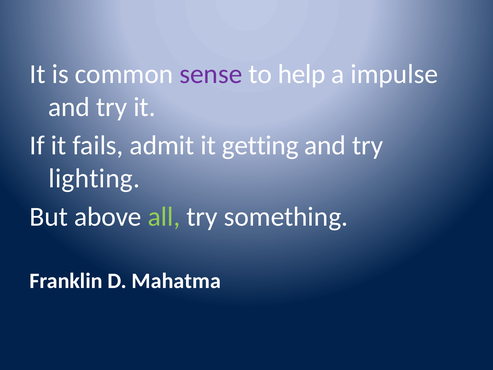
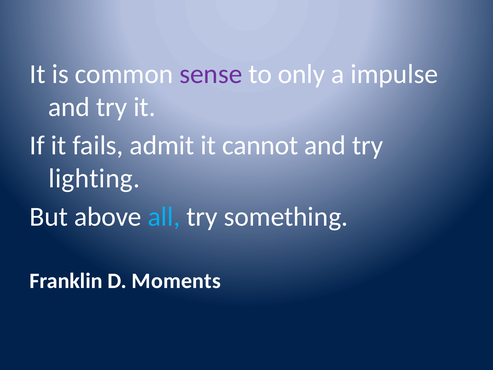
help: help -> only (302, 74)
getting: getting -> cannot (260, 145)
all colour: light green -> light blue (164, 217)
Mahatma: Mahatma -> Moments (176, 281)
